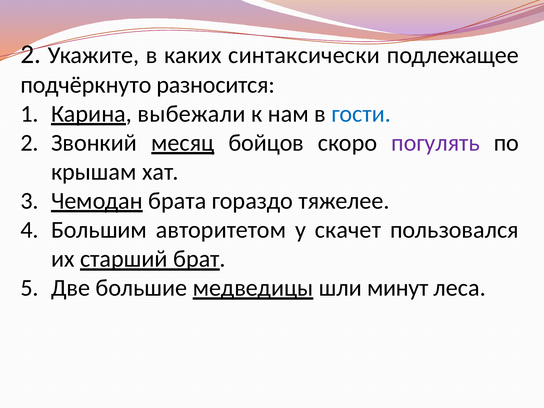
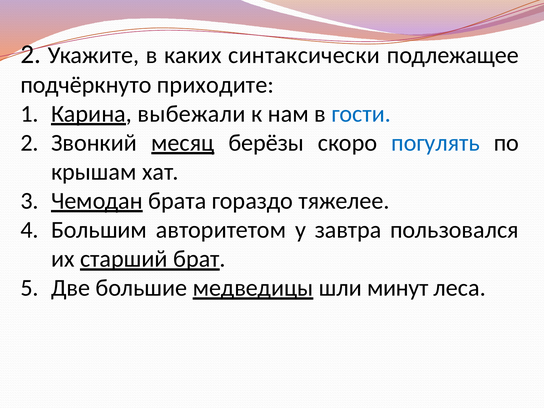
разносится: разносится -> приходите (215, 85)
бойцов: бойцов -> берёзы (266, 143)
погулять colour: purple -> blue (435, 143)
скачет: скачет -> завтра (348, 230)
